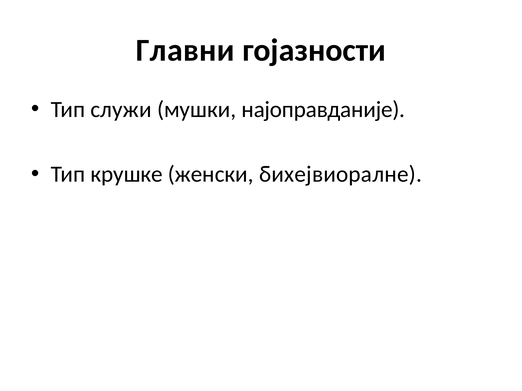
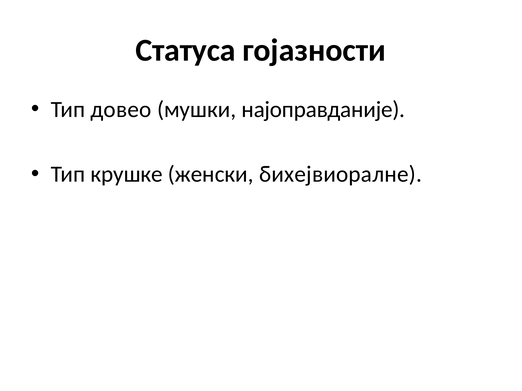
Главни: Главни -> Статуса (186, 51)
служи: служи -> довео (121, 110)
